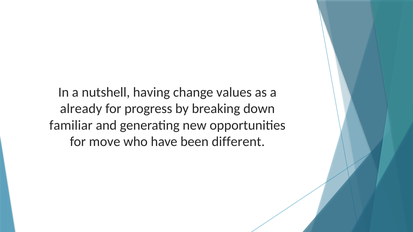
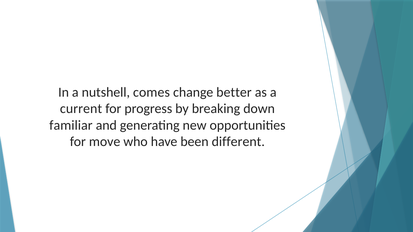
having: having -> comes (151, 92)
values: values -> better (234, 92)
already: already -> current (81, 109)
